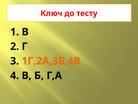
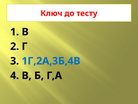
1Г,2А,3Б,4В colour: orange -> blue (51, 61)
